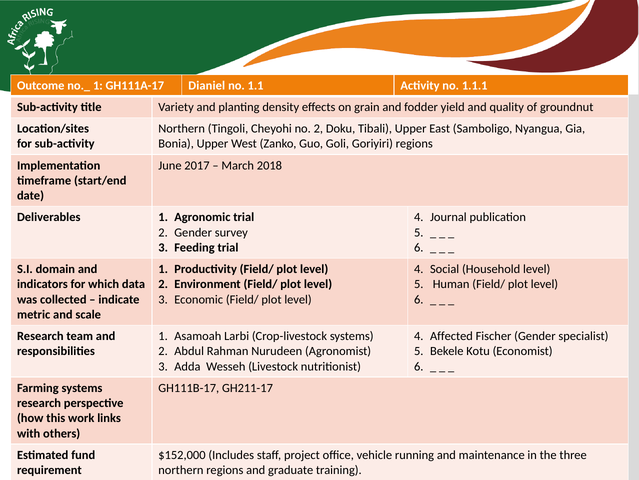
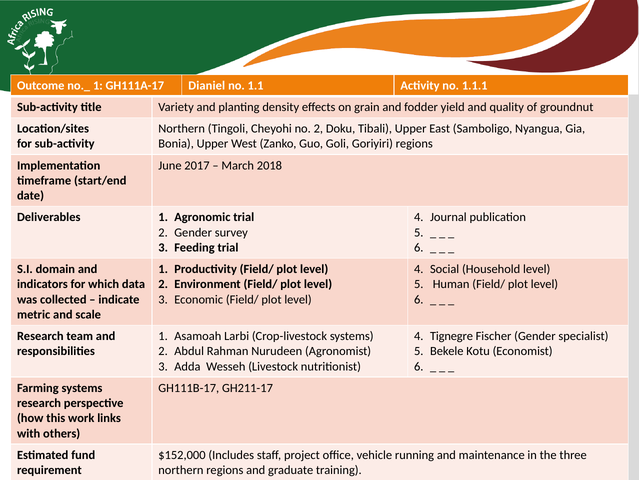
Affected: Affected -> Tignegre (451, 336)
